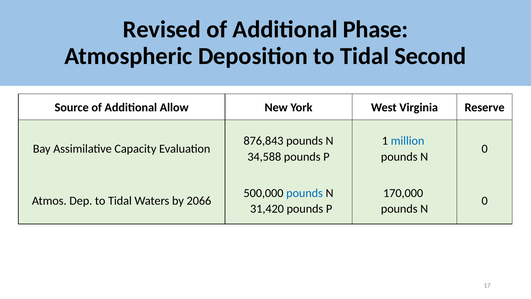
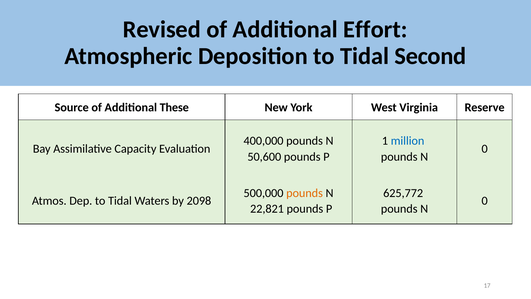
Phase: Phase -> Effort (375, 30)
Allow: Allow -> These (174, 107)
876,843: 876,843 -> 400,000 (264, 141)
34,588: 34,588 -> 50,600 (264, 157)
pounds colour: blue -> orange (305, 193)
170,000: 170,000 -> 625,772 (403, 193)
2066: 2066 -> 2098 (199, 201)
31,420: 31,420 -> 22,821 (267, 209)
